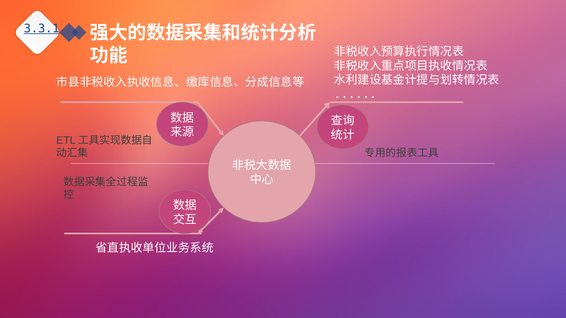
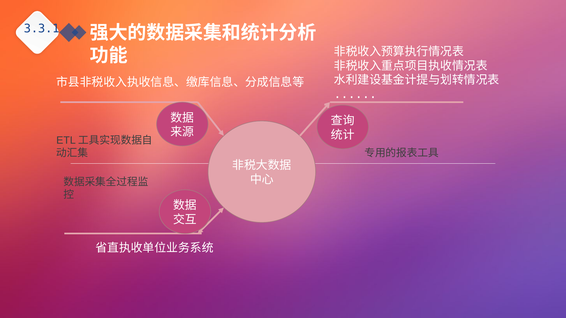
3.3.1 underline: present -> none (42, 29)
